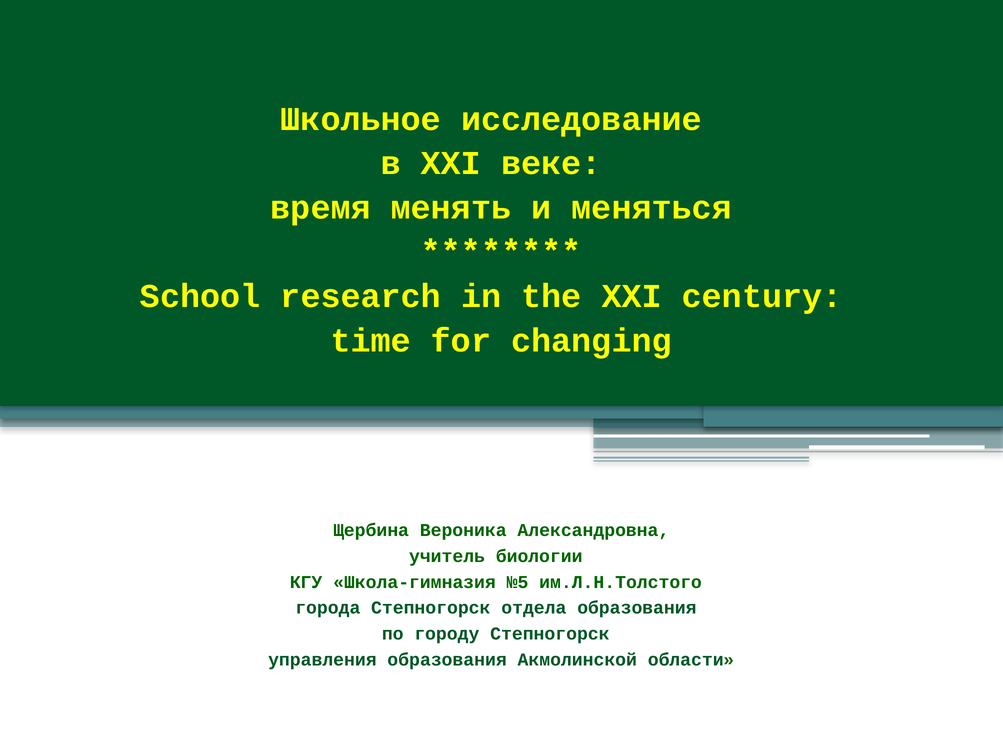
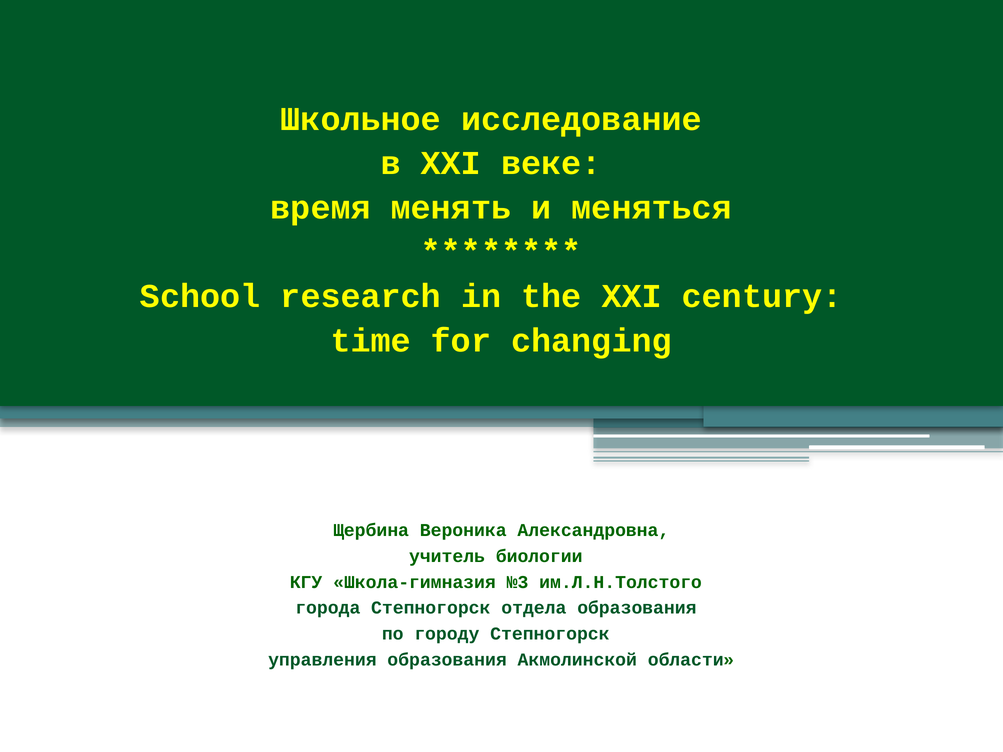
№5: №5 -> №3 (518, 582)
